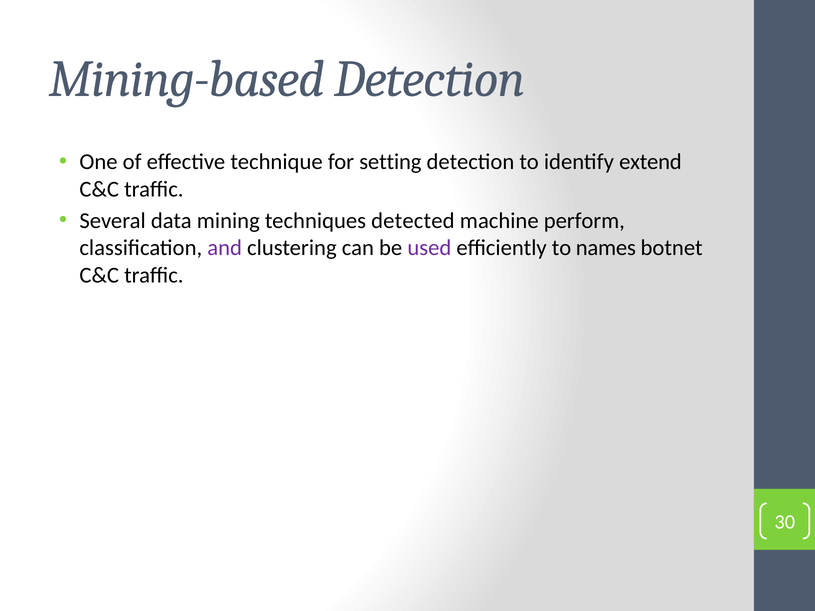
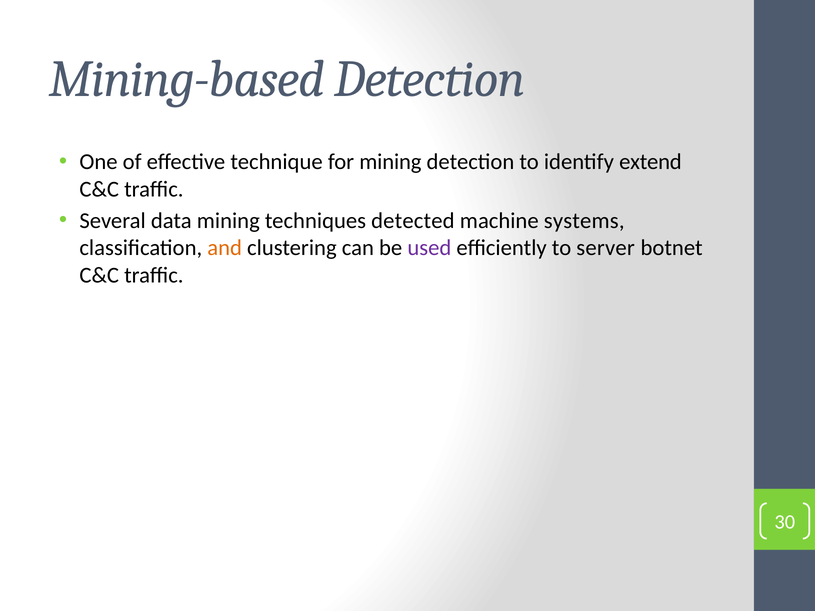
for setting: setting -> mining (390, 162)
perform: perform -> systems (584, 221)
and colour: purple -> orange (225, 248)
names: names -> server (606, 248)
